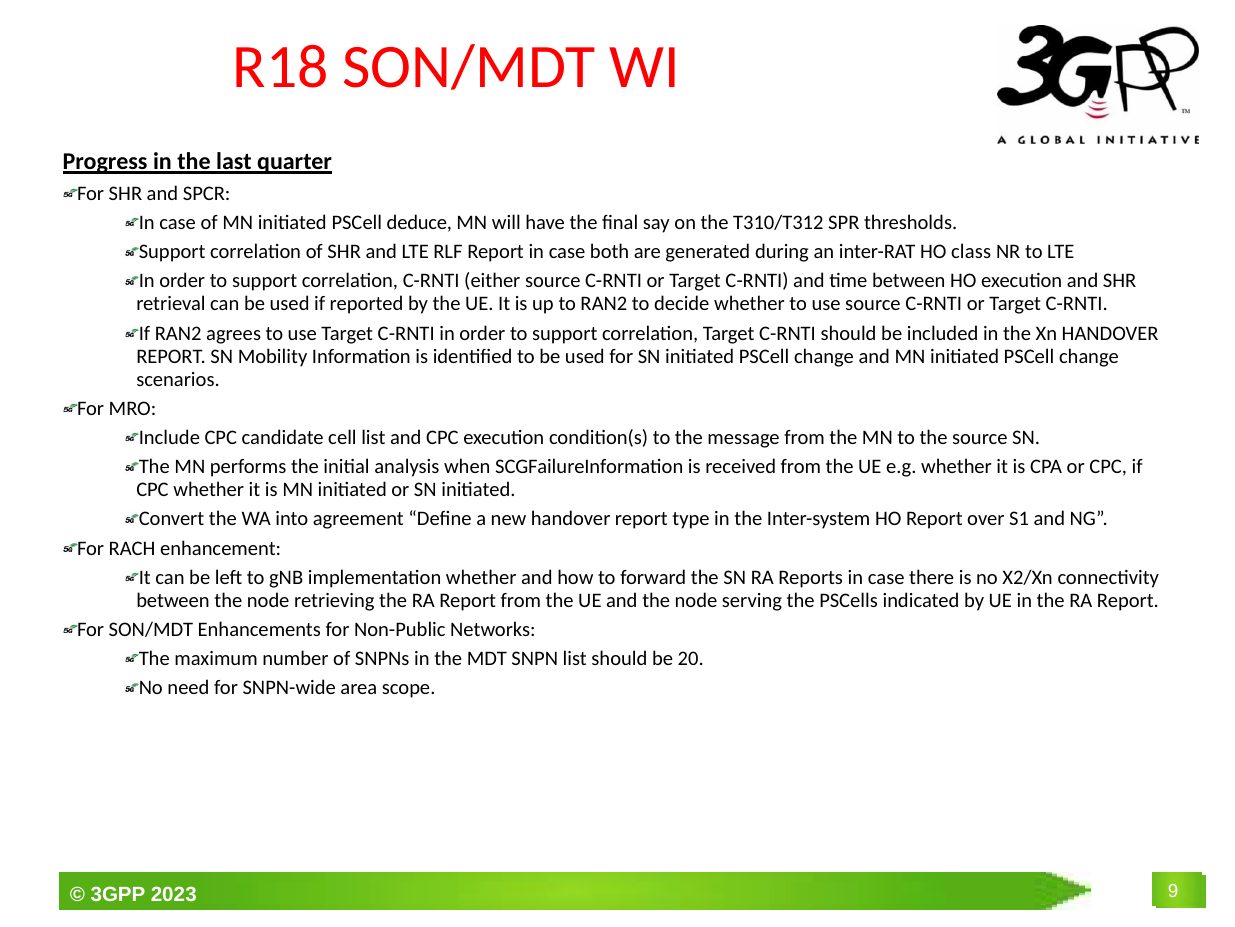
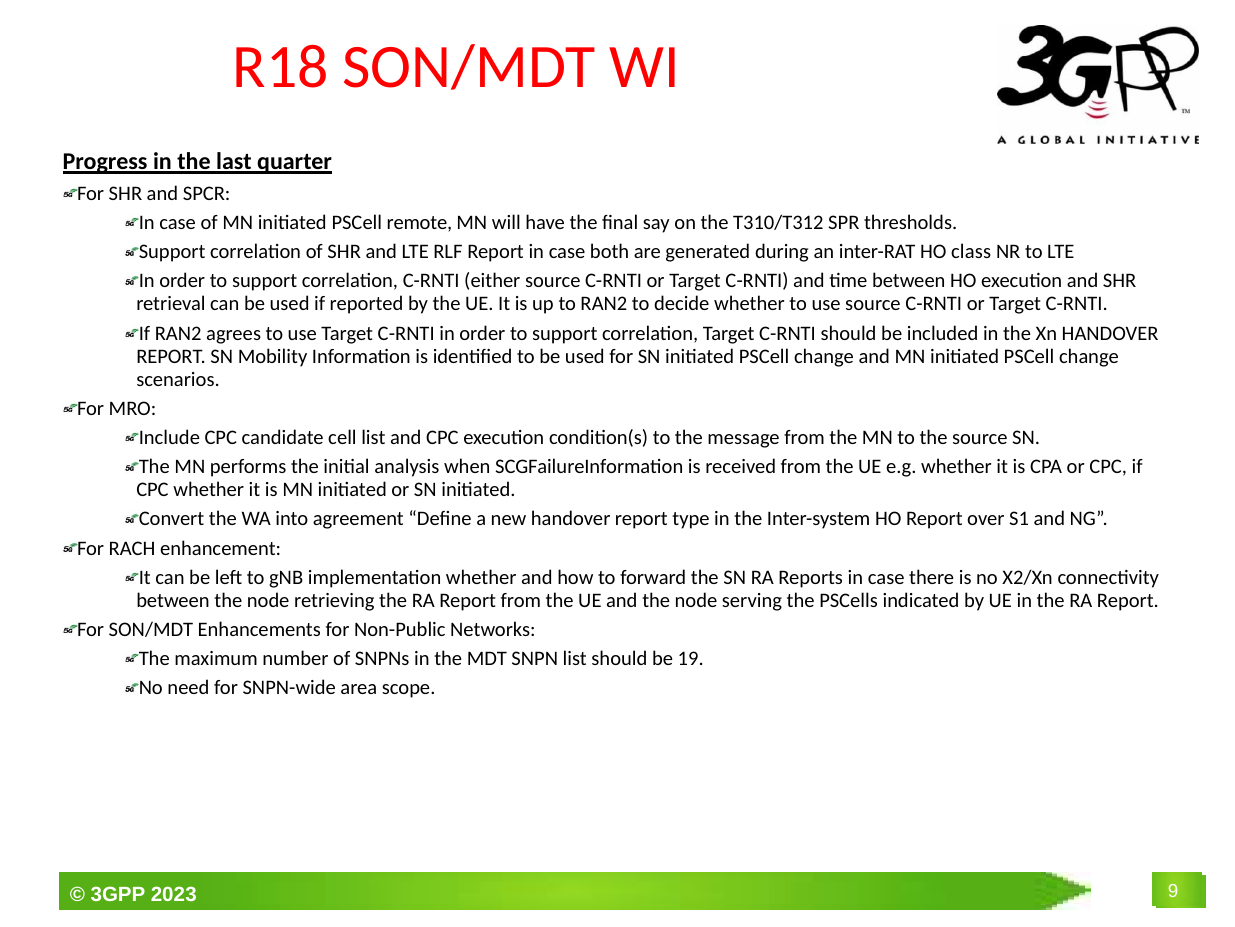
deduce: deduce -> remote (419, 223)
20: 20 -> 19 (691, 658)
